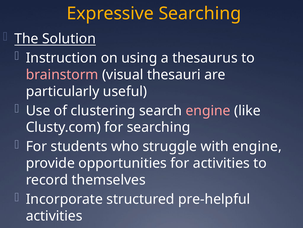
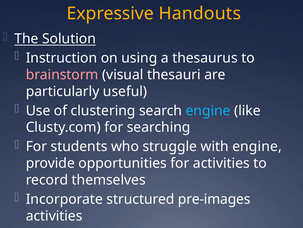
Expressive Searching: Searching -> Handouts (200, 13)
engine colour: pink -> light blue (208, 110)
pre-helpful: pre-helpful -> pre-images (214, 199)
